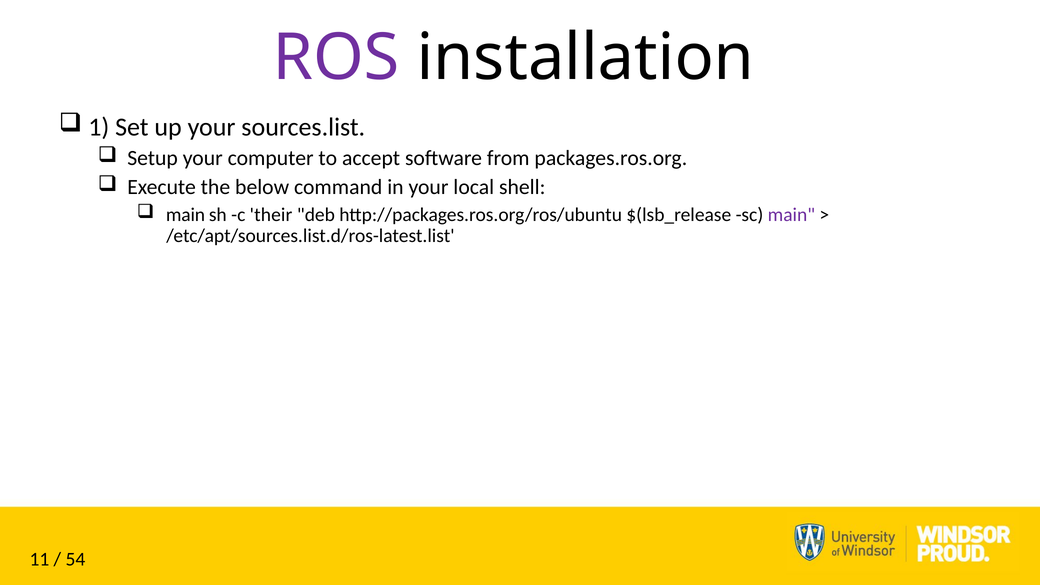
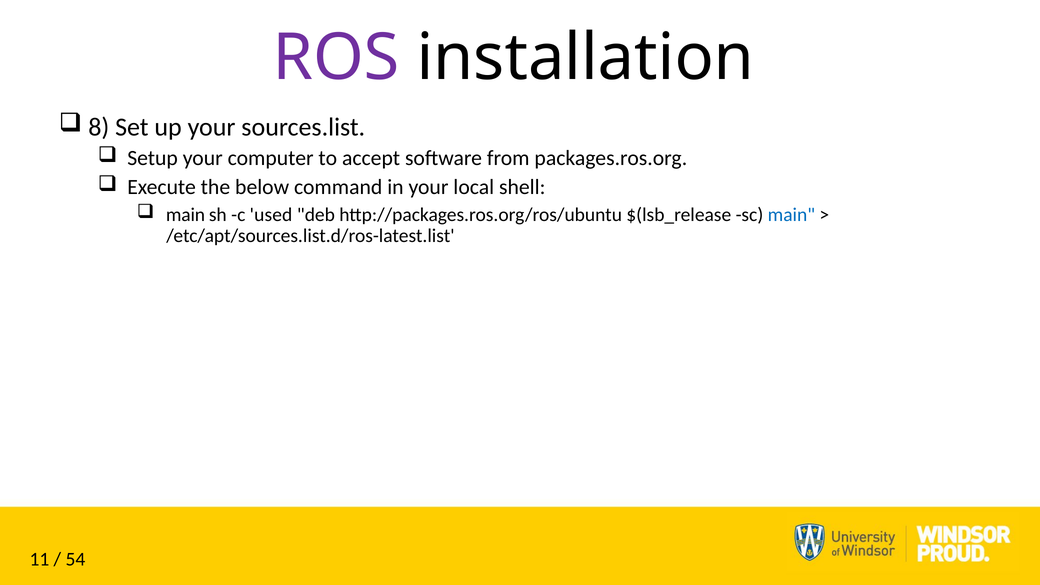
1: 1 -> 8 (99, 127)
their: their -> used (271, 215)
main colour: purple -> blue (791, 215)
